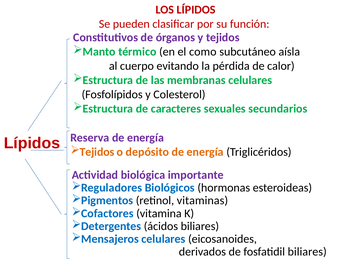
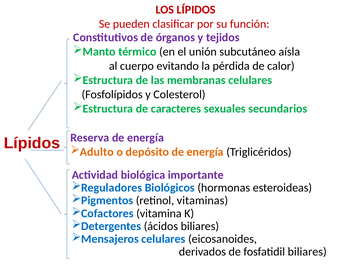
como: como -> unión (203, 52)
Tejidos: Tejidos -> Adulto (97, 152)
